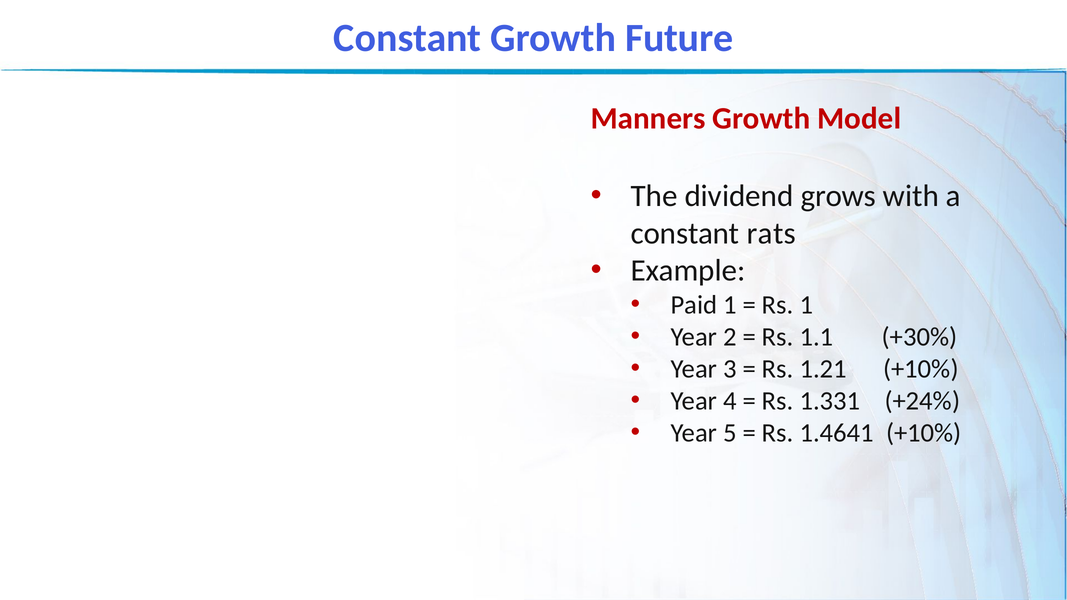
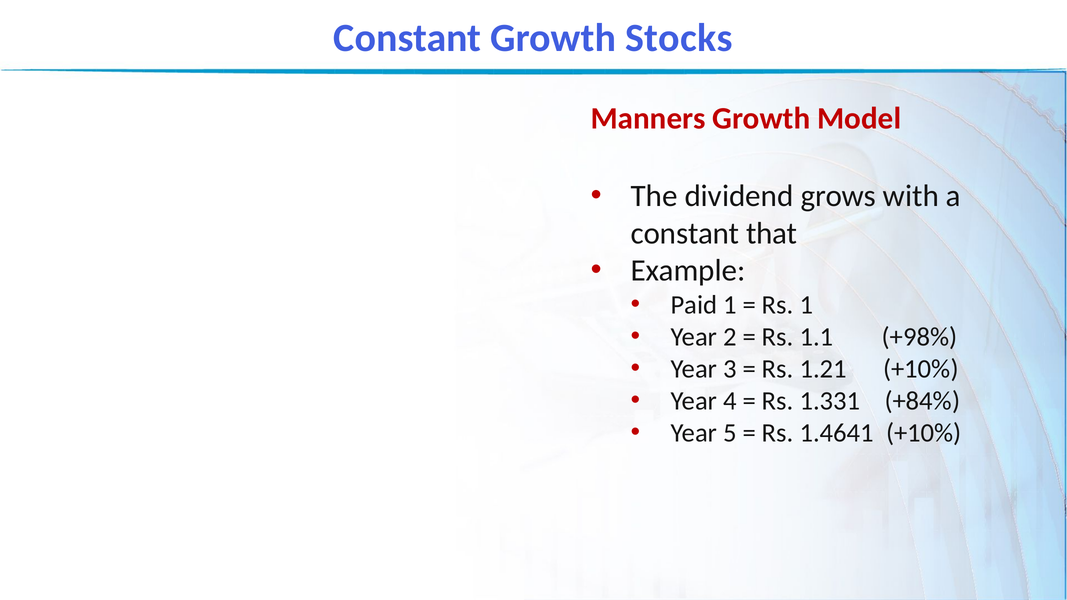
Future: Future -> Stocks (679, 38)
rats: rats -> that (772, 233)
+30%: +30% -> +98% (919, 337)
+24%: +24% -> +84% (922, 401)
